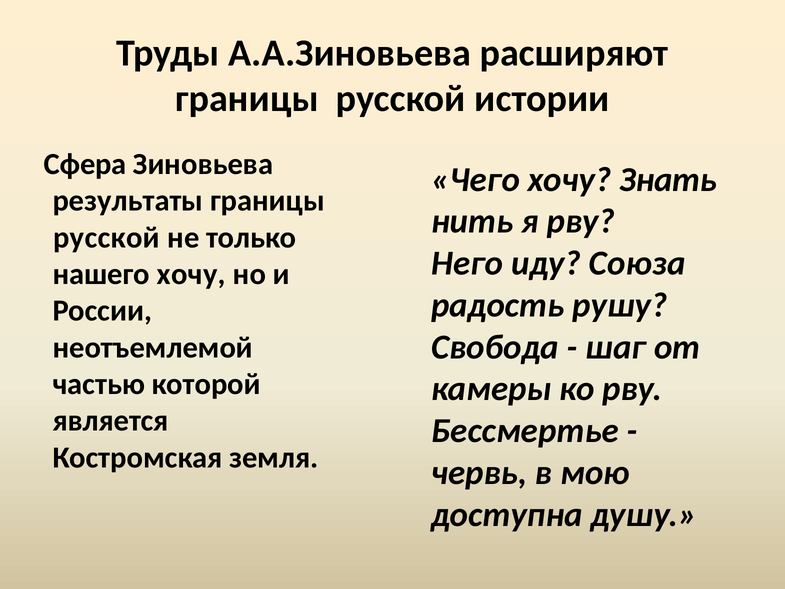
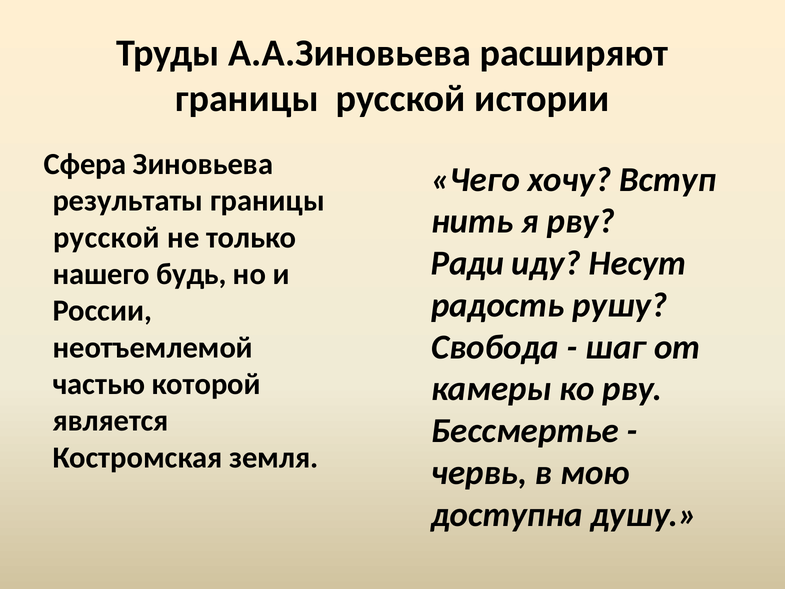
Знать: Знать -> Вступ (668, 179)
Него: Него -> Ради (467, 263)
Союза: Союза -> Несут (637, 263)
нашего хочу: хочу -> будь (192, 274)
